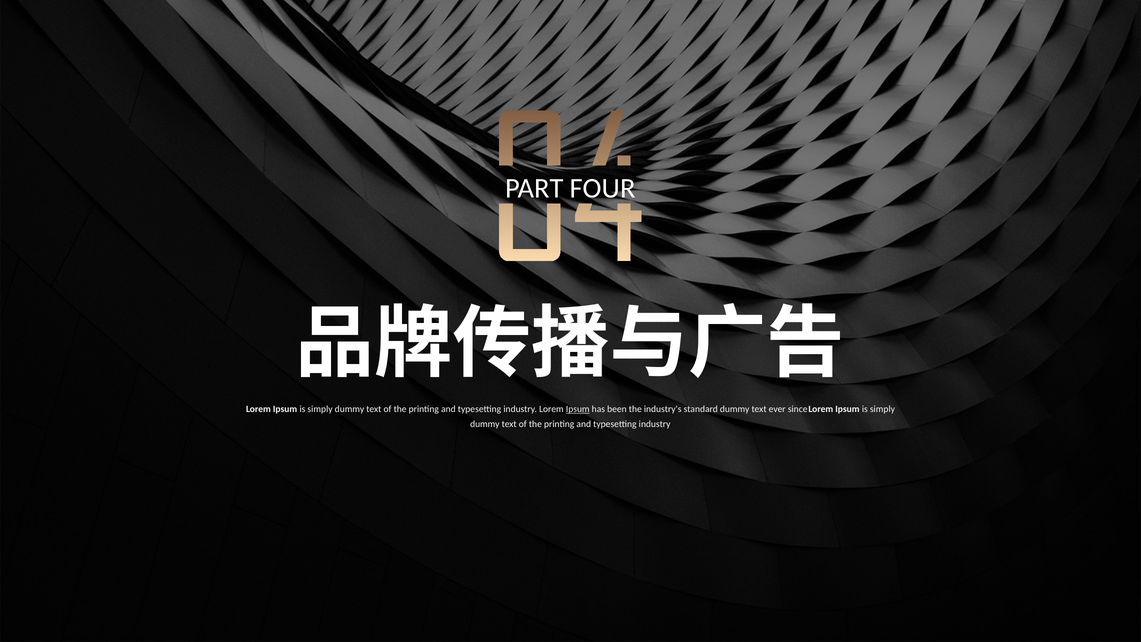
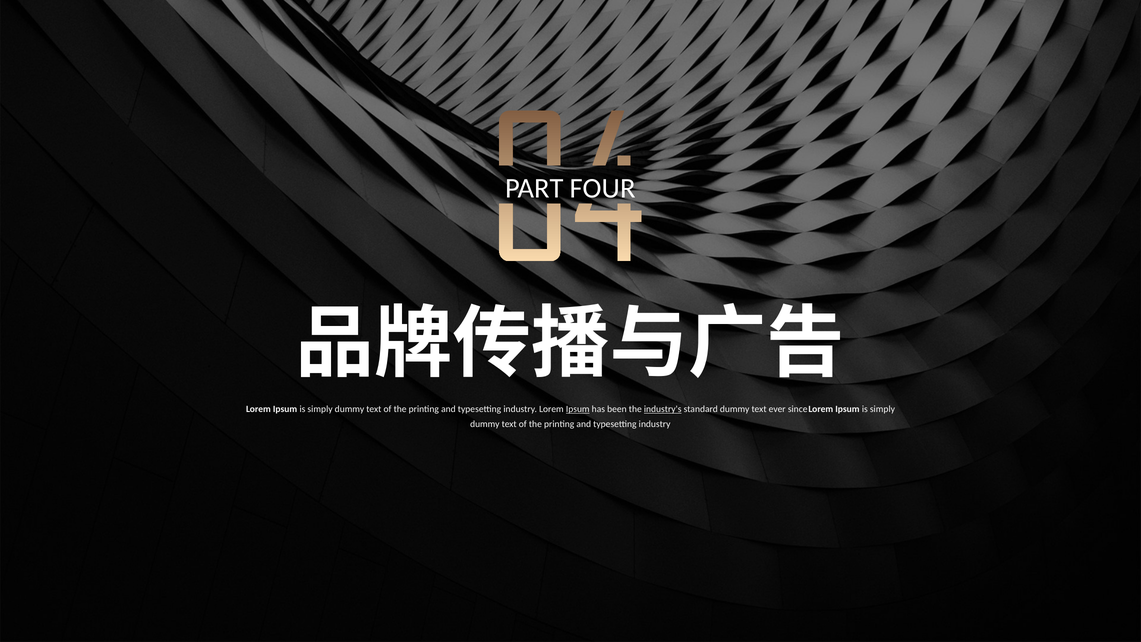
industry's underline: none -> present (663, 409)
